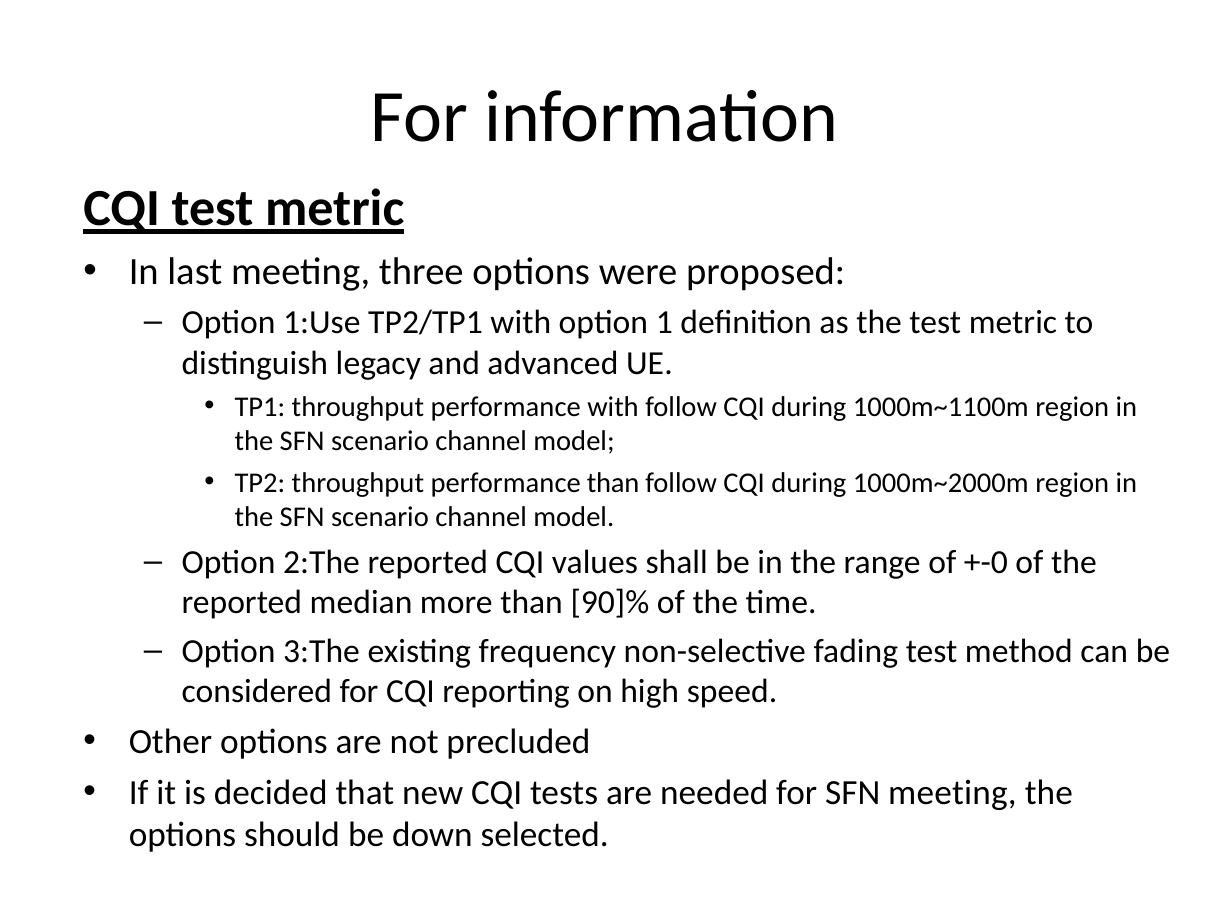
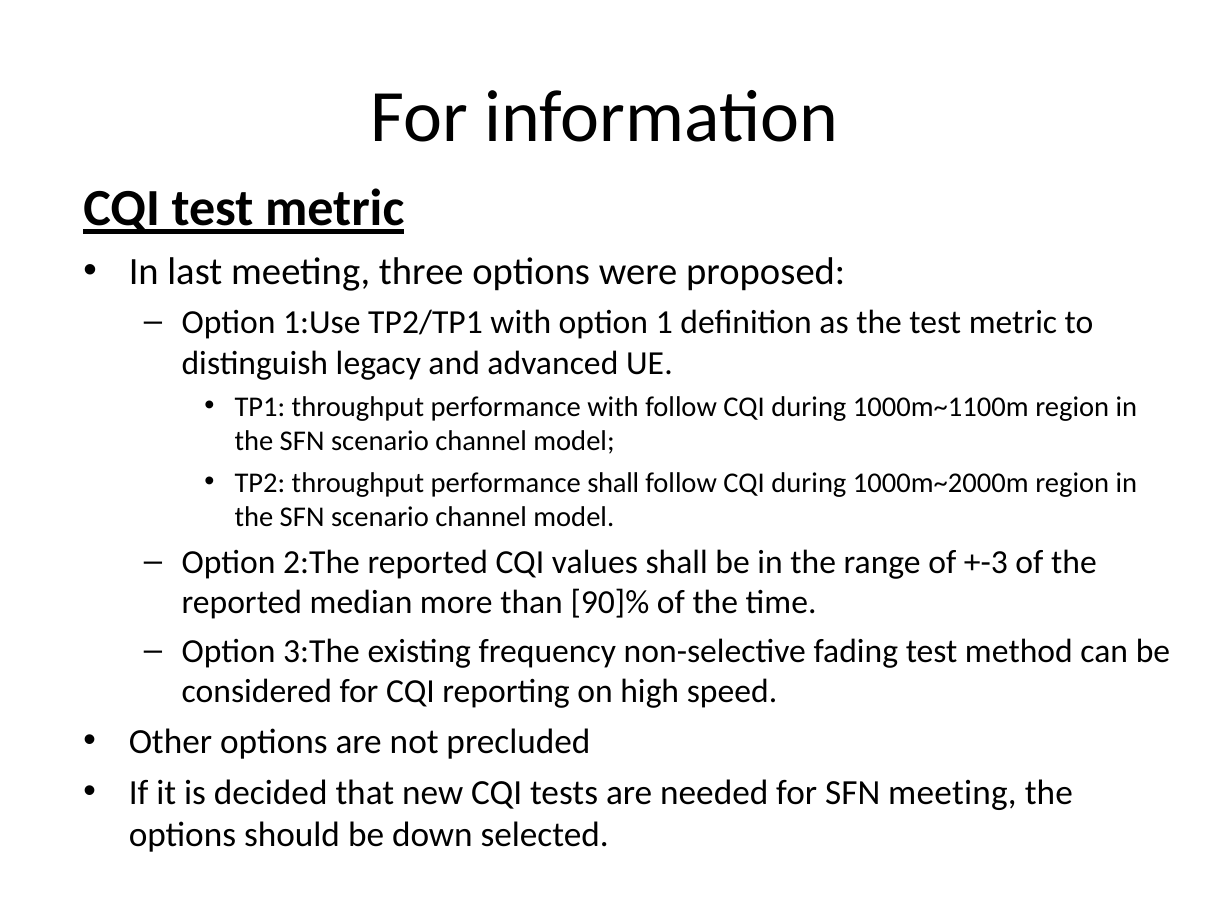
performance than: than -> shall (613, 482)
+-0: +-0 -> +-3 (986, 562)
